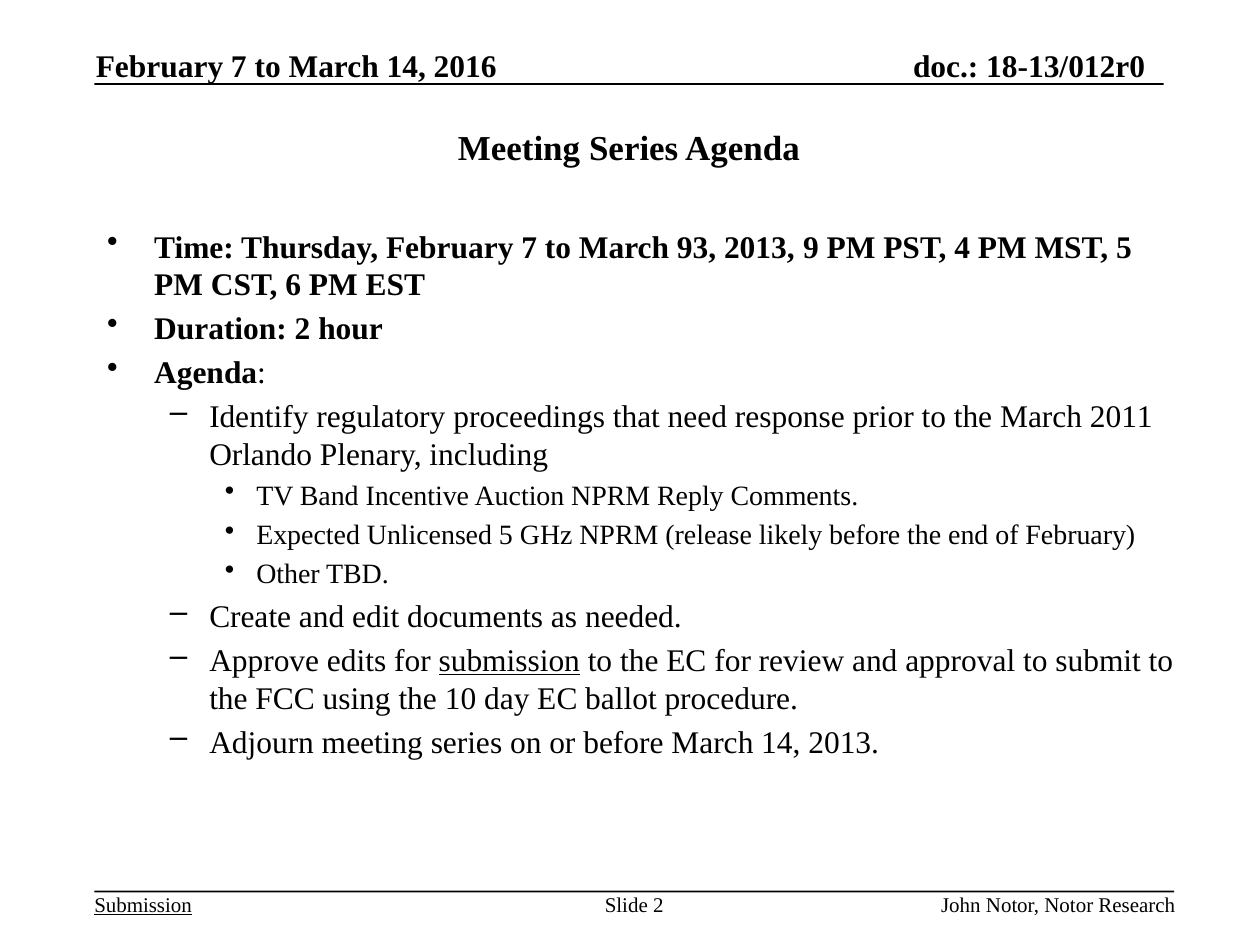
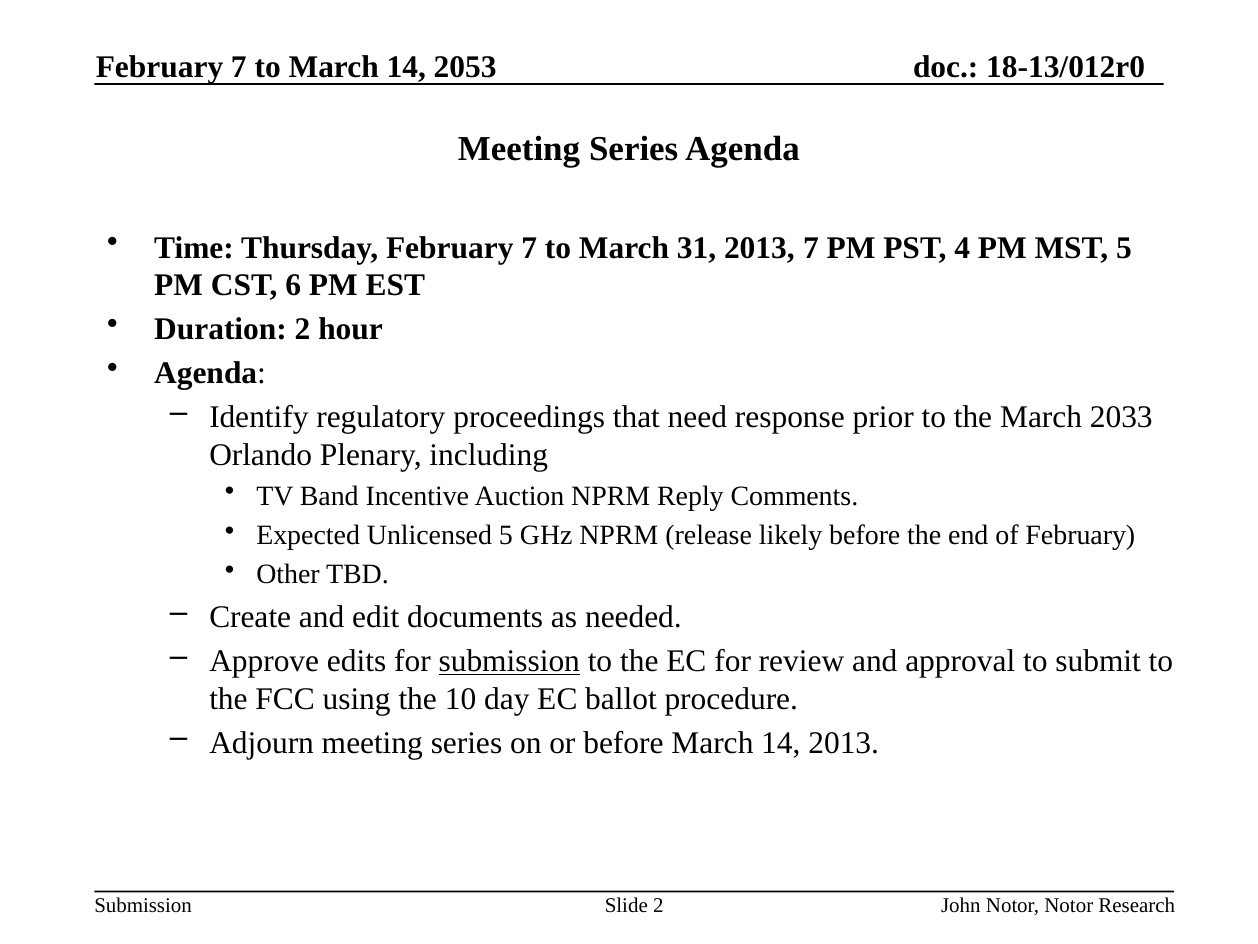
2016: 2016 -> 2053 (465, 67)
93: 93 -> 31 (697, 248)
2013 9: 9 -> 7 (811, 248)
2011: 2011 -> 2033 (1121, 417)
Submission underline: present -> none (143, 905)
